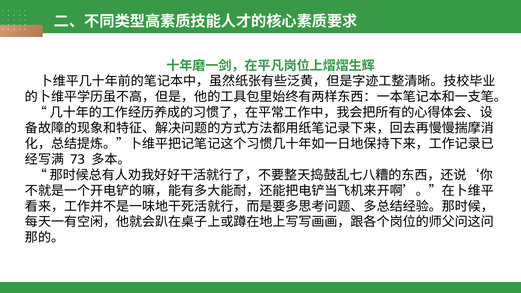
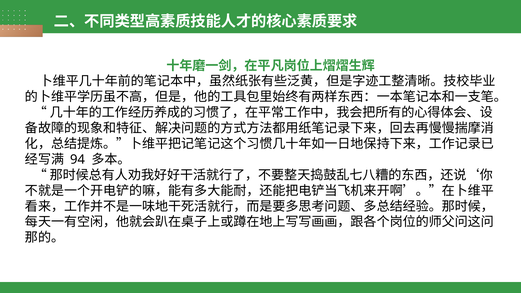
73: 73 -> 94 (78, 160)
